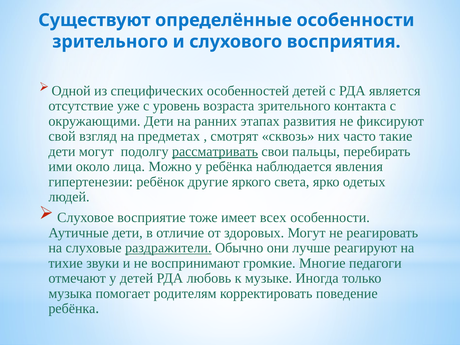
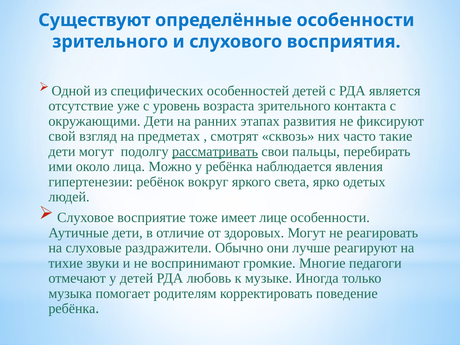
другие: другие -> вокруг (208, 182)
всех: всех -> лице (273, 218)
раздражители underline: present -> none (168, 248)
